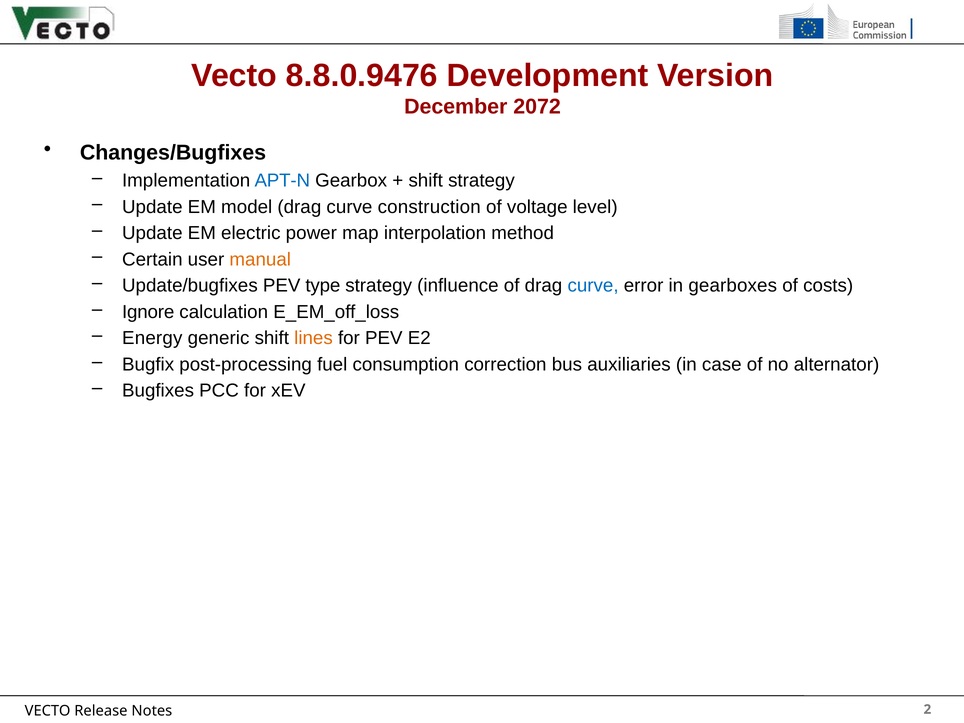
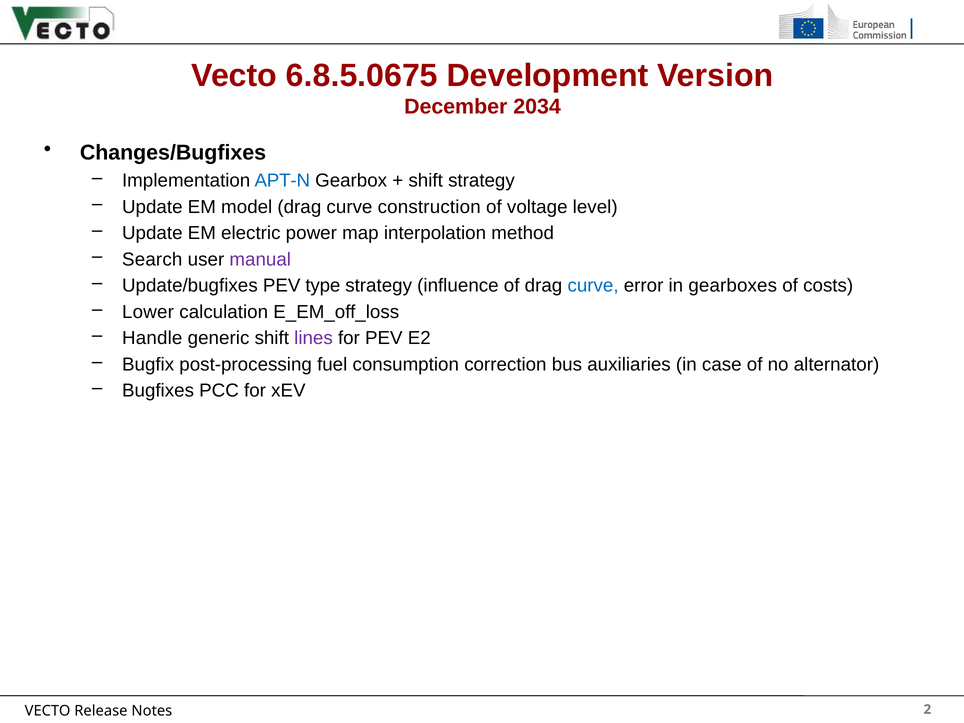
8.8.0.9476: 8.8.0.9476 -> 6.8.5.0675 (362, 76)
2072: 2072 -> 2034 (537, 107)
Certain: Certain -> Search (152, 259)
manual colour: orange -> purple (260, 259)
Ignore: Ignore -> Lower (148, 312)
Energy: Energy -> Handle (152, 338)
lines colour: orange -> purple (313, 338)
